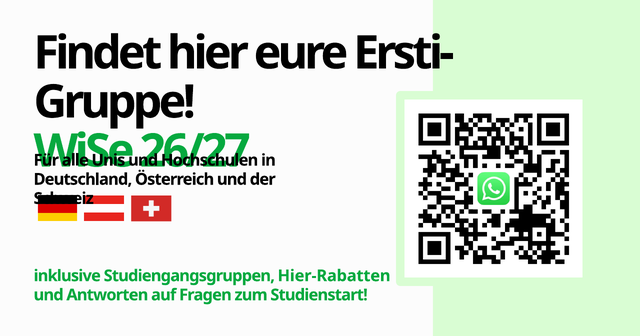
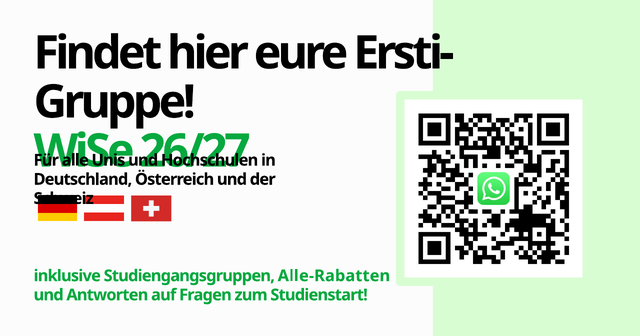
Hier-Rabatten: Hier-Rabatten -> Alle-Rabatten (334, 276)
